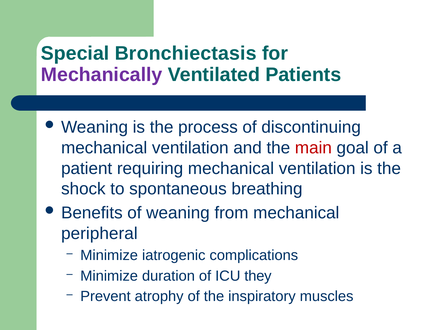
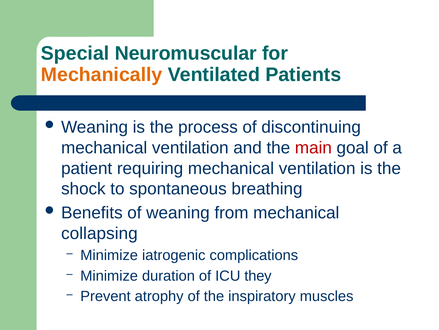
Bronchiectasis: Bronchiectasis -> Neuromuscular (186, 53)
Mechanically colour: purple -> orange (102, 74)
peripheral: peripheral -> collapsing (99, 233)
